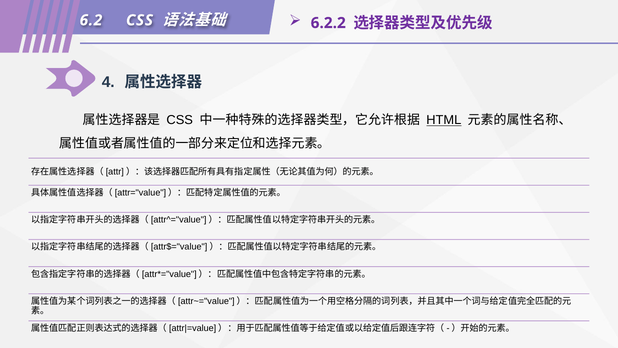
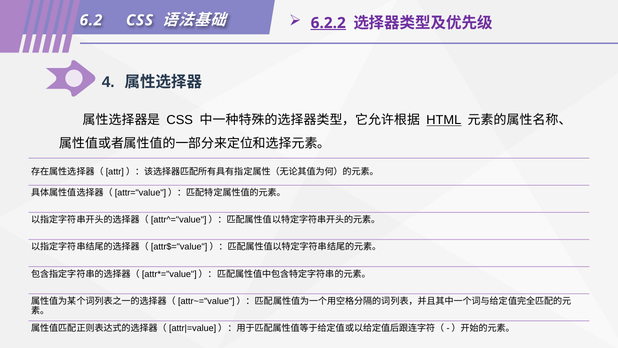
6.2.2 underline: none -> present (328, 23)
